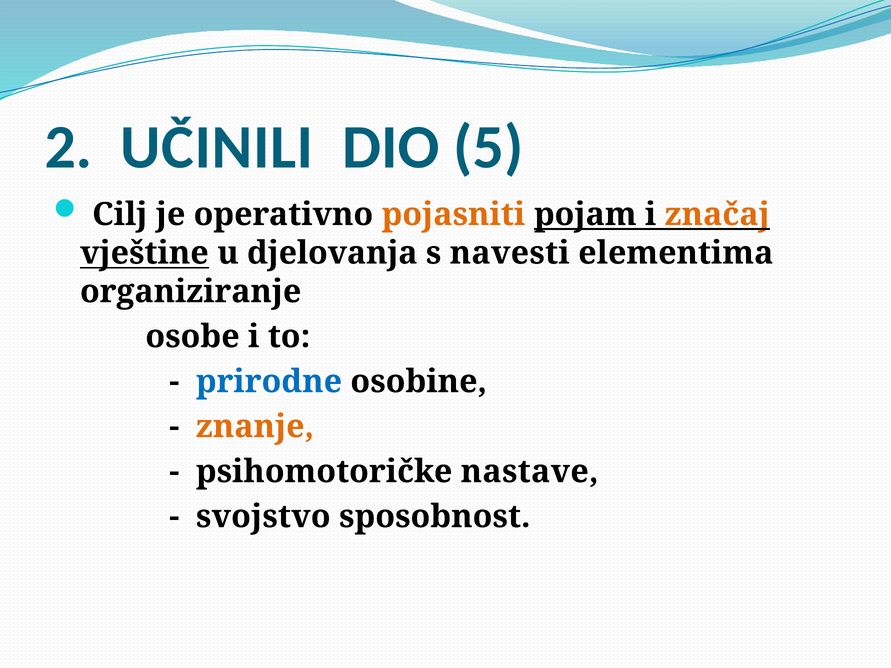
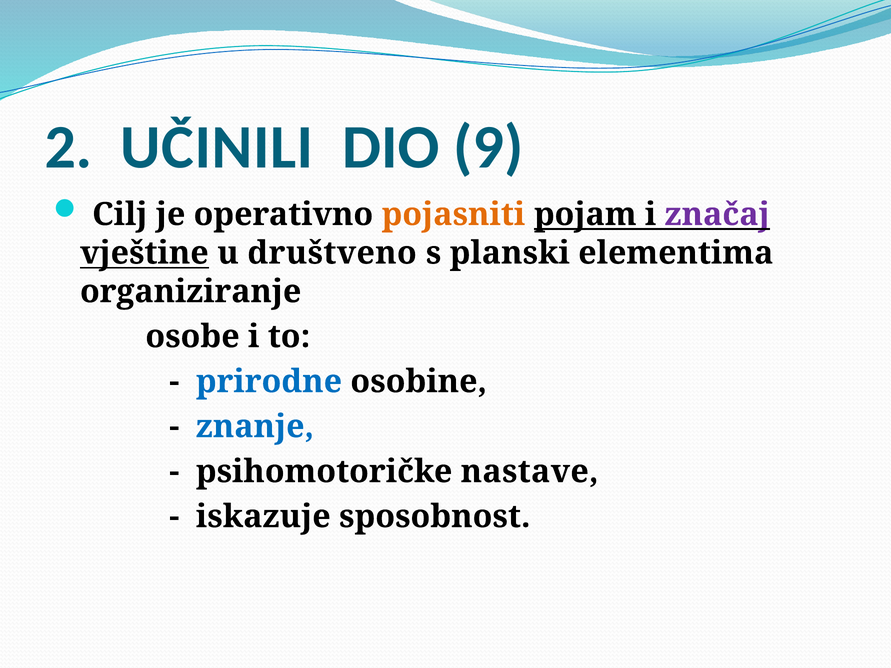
5: 5 -> 9 (488, 147)
značaj colour: orange -> purple (717, 215)
djelovanja: djelovanja -> društveno (332, 253)
navesti: navesti -> planski (510, 253)
znanje colour: orange -> blue (255, 427)
svojstvo: svojstvo -> iskazuje (263, 517)
